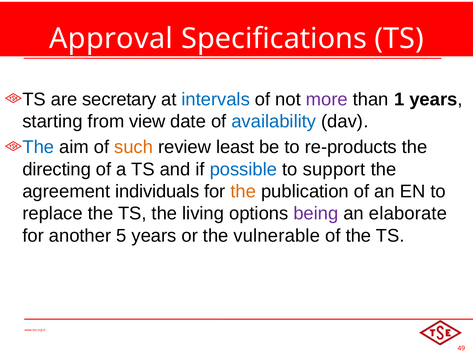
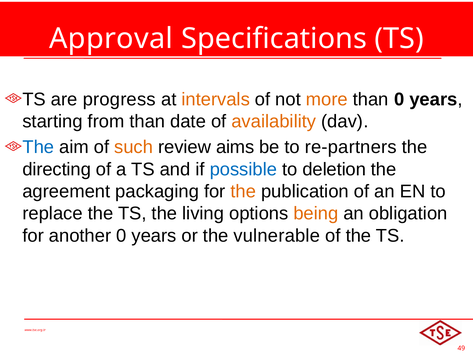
secretary: secretary -> progress (119, 99)
intervals colour: blue -> orange (216, 99)
more colour: purple -> orange (327, 99)
than 1: 1 -> 0 (399, 99)
from view: view -> than (147, 121)
availability colour: blue -> orange (274, 121)
least: least -> aims (235, 147)
re-products: re-products -> re-partners (351, 147)
support: support -> deletion (334, 169)
individuals: individuals -> packaging (157, 191)
being colour: purple -> orange (316, 213)
elaborate: elaborate -> obligation (408, 213)
another 5: 5 -> 0 (121, 235)
